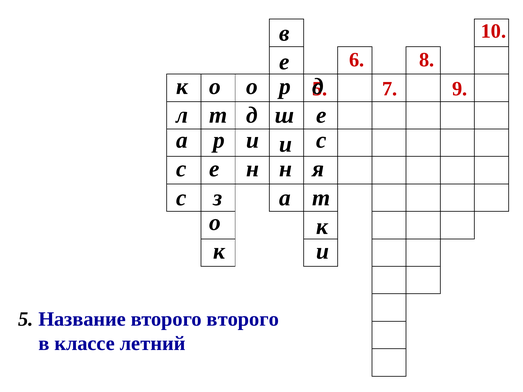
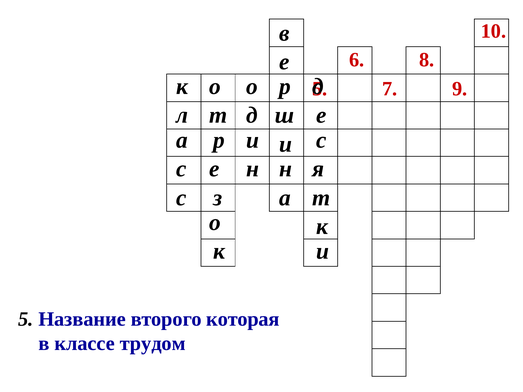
второго второго: второго -> которая (243, 319)
летний: летний -> трудом (153, 344)
